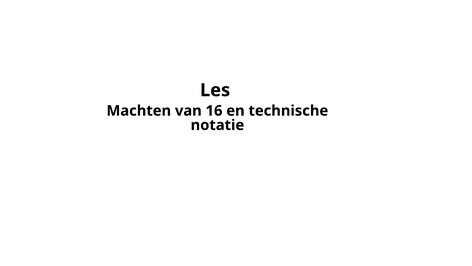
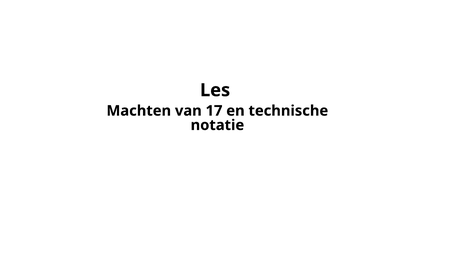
16: 16 -> 17 (214, 111)
